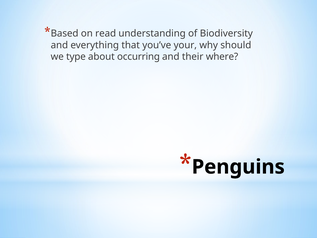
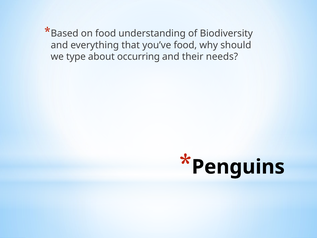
on read: read -> food (106, 33)
you’ve your: your -> food (185, 45)
where: where -> needs (222, 57)
